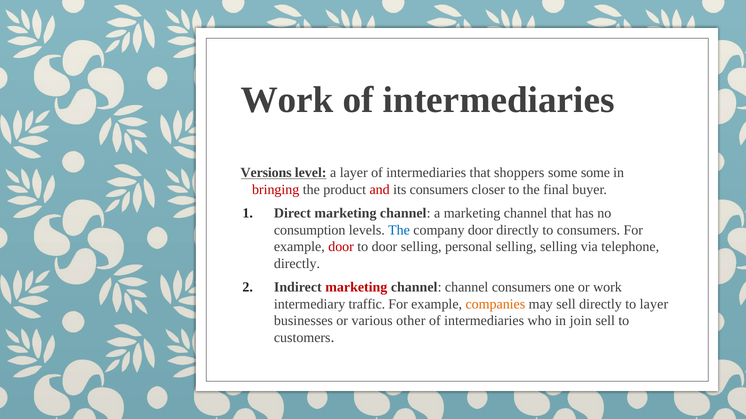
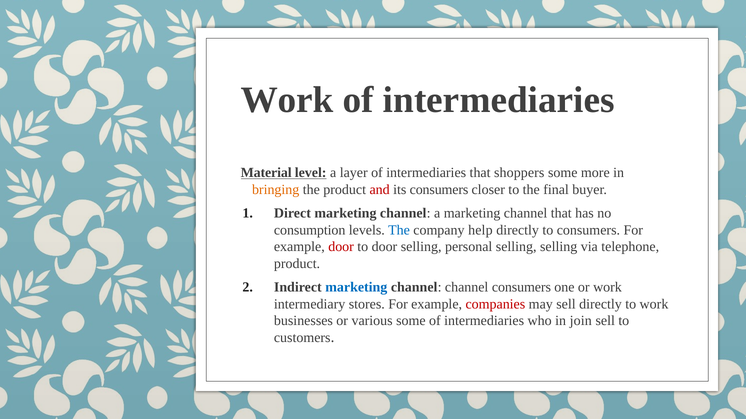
Versions: Versions -> Material (266, 173)
some some: some -> more (595, 173)
bringing colour: red -> orange (276, 190)
company door: door -> help (480, 230)
directly: directly -> product (297, 264)
marketing colour: red -> blue (356, 288)
traffic: traffic -> stores (367, 304)
companies colour: orange -> red (495, 304)
to layer: layer -> work (654, 304)
various other: other -> some (411, 321)
